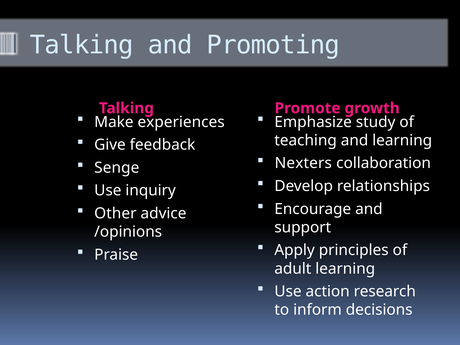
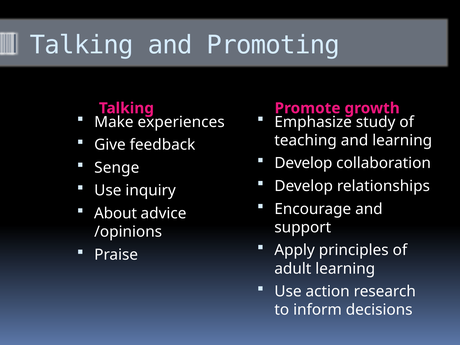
Nexters: Nexters -> Develop (303, 163)
Other: Other -> About (115, 213)
